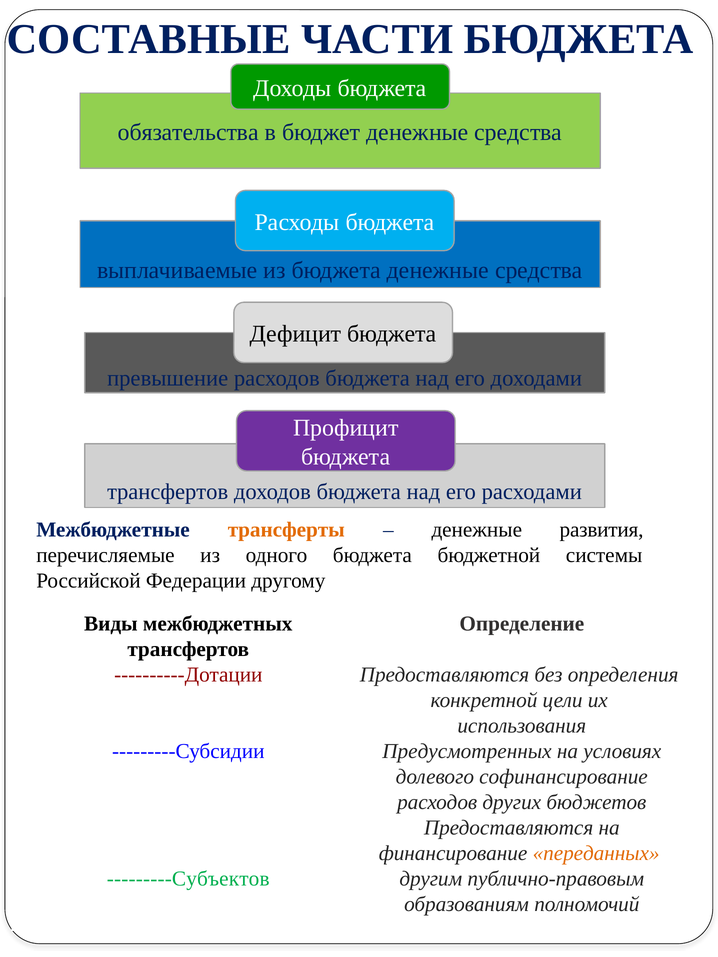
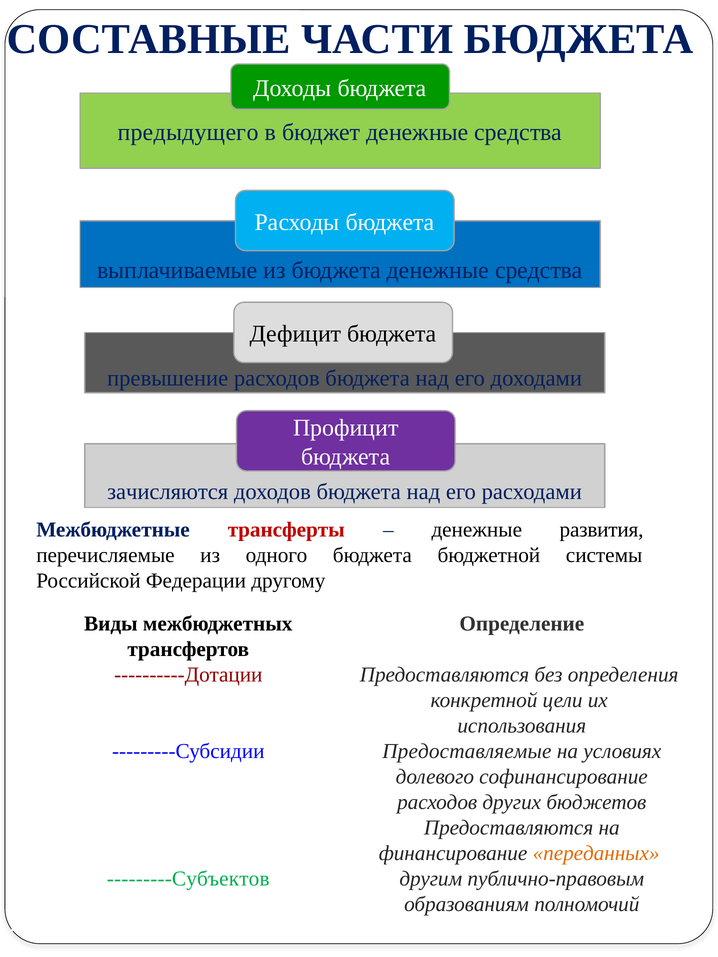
обязательства: обязательства -> предыдущего (188, 132)
трансфертов: трансфертов -> зачисляются (168, 492)
трансферты colour: orange -> red (286, 530)
Предусмотренных: Предусмотренных -> Предоставляемые (467, 751)
